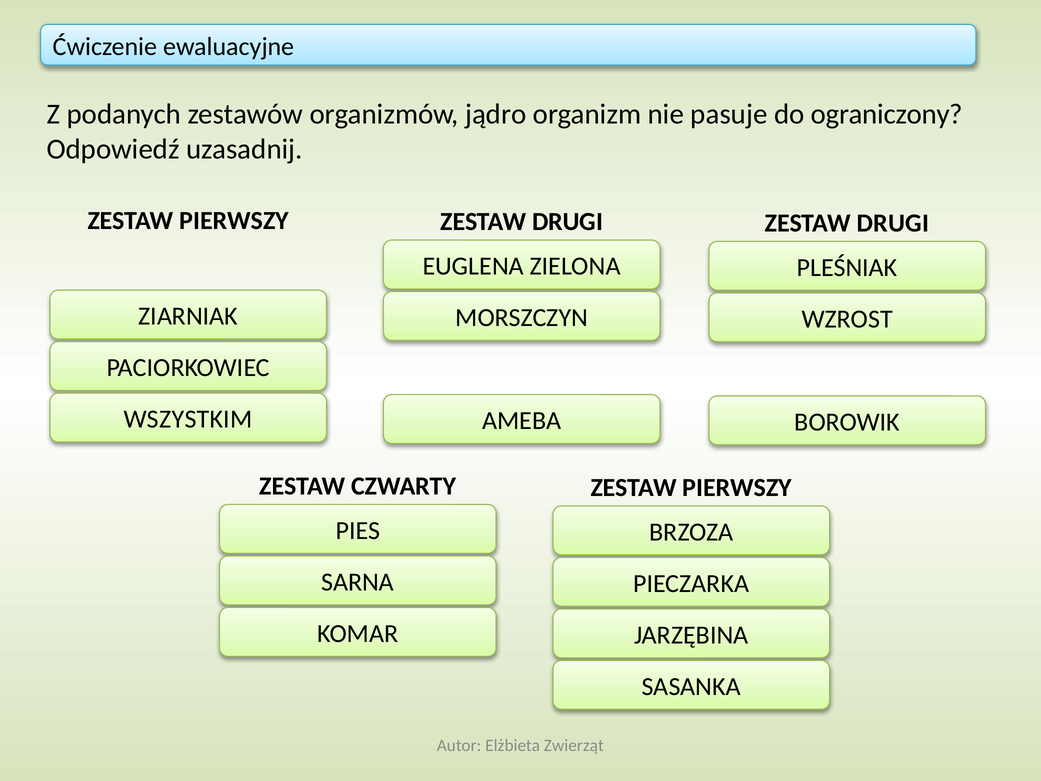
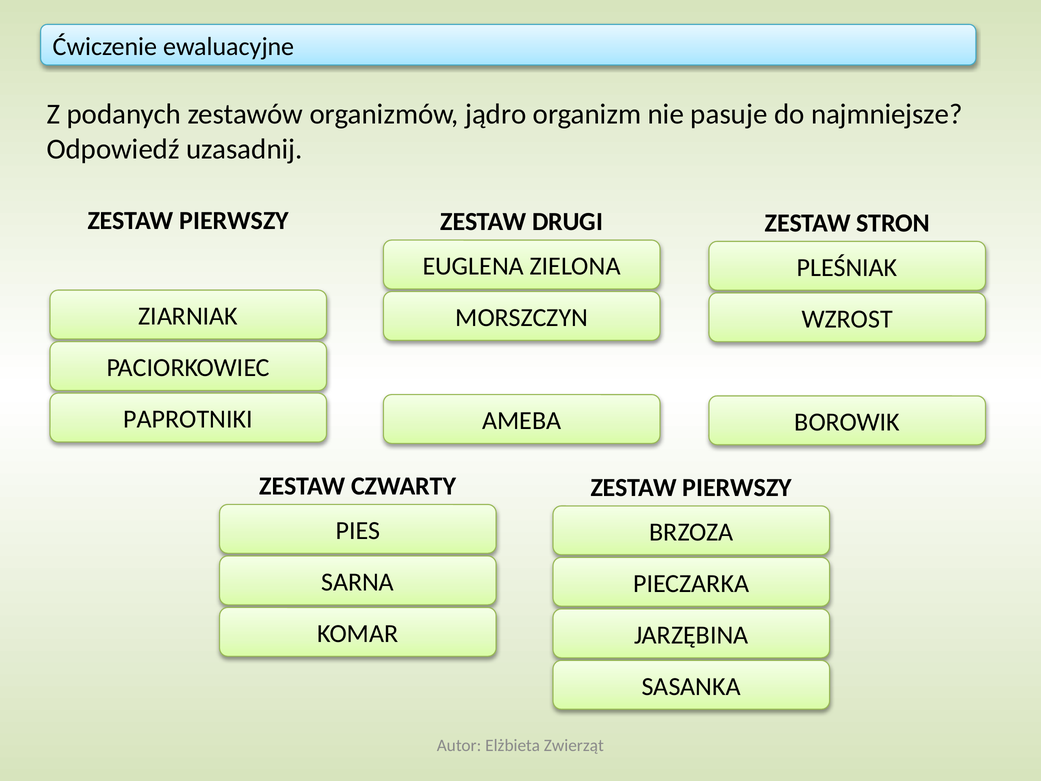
ograniczony: ograniczony -> najmniejsze (887, 114)
DRUGI: DRUGI -> STRON (893, 223)
WSZYSTKIM: WSZYSTKIM -> PAPROTNIKI (188, 419)
